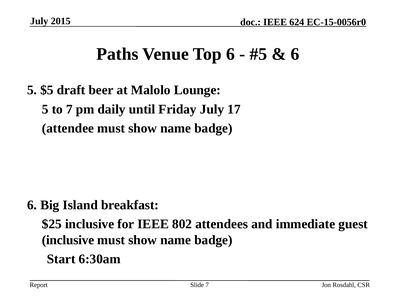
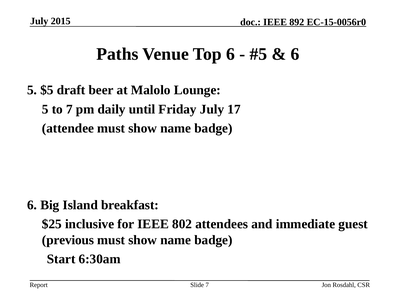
624: 624 -> 892 (297, 22)
inclusive: inclusive -> previous (68, 240)
